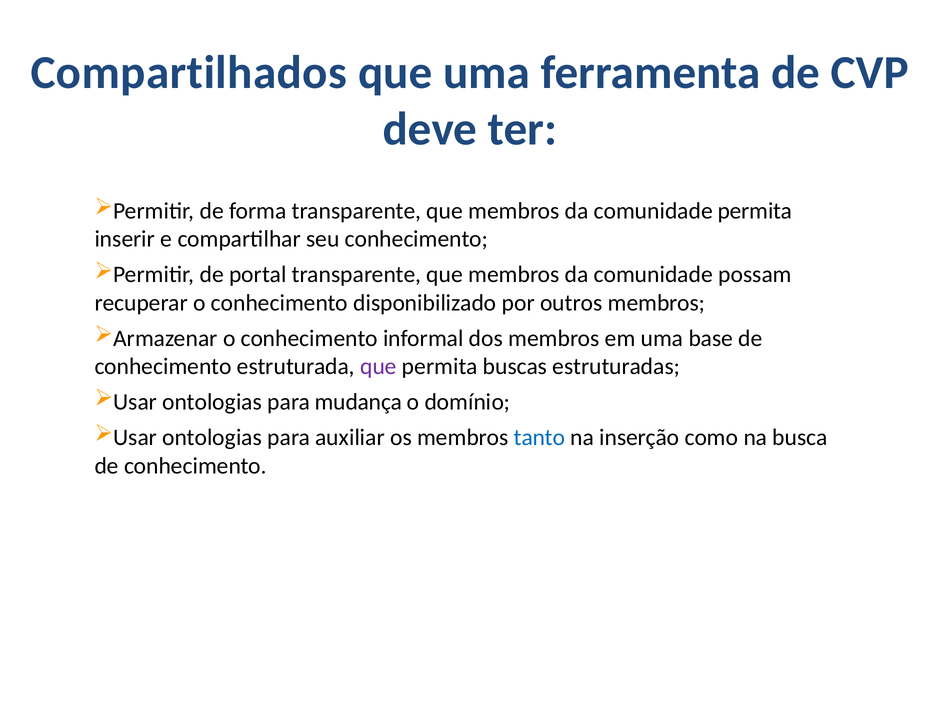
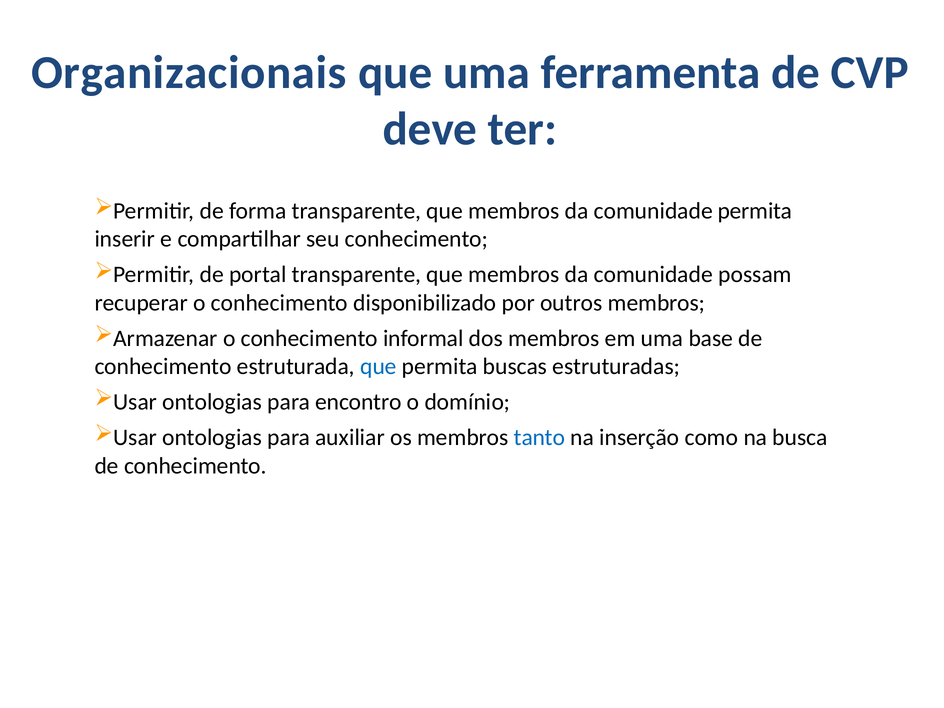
Compartilhados: Compartilhados -> Organizacionais (189, 73)
que colour: purple -> blue (378, 367)
mudança: mudança -> encontro (358, 402)
